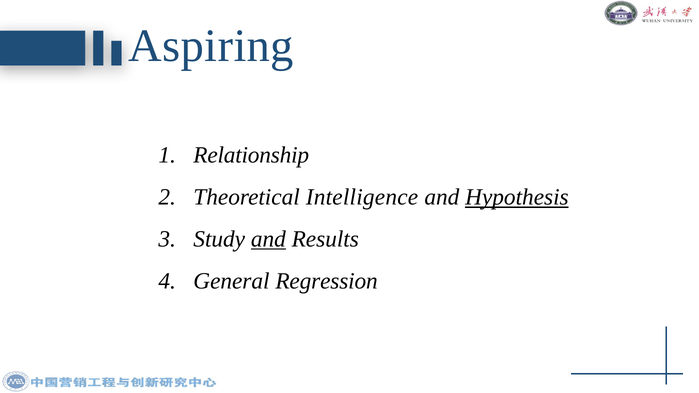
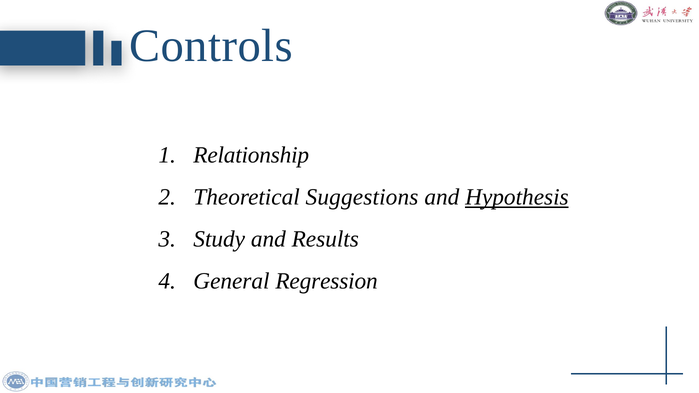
Aspiring: Aspiring -> Controls (211, 46)
Intelligence: Intelligence -> Suggestions (362, 197)
and underline: present -> none (268, 239)
